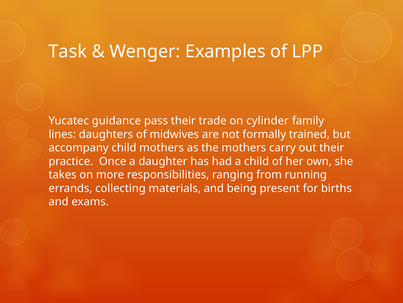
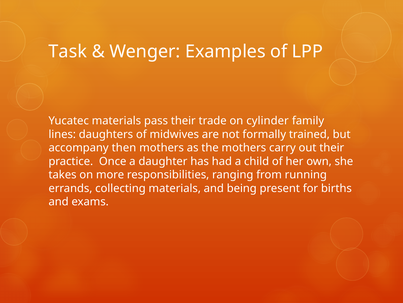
Yucatec guidance: guidance -> materials (116, 121)
accompany child: child -> then (124, 148)
